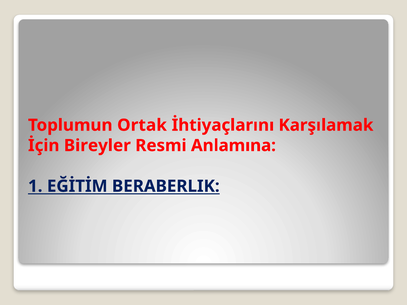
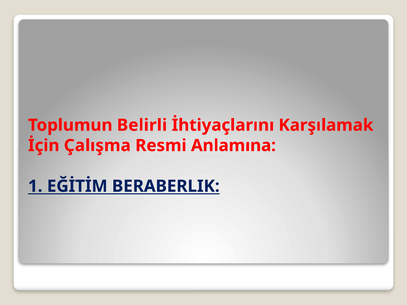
Ortak: Ortak -> Belirli (142, 125)
Bireyler: Bireyler -> Çalışma (97, 146)
